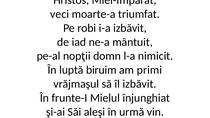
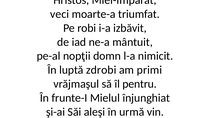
biruim: biruim -> zdrobi (101, 70)
îl izbăvit: izbăvit -> pentru (140, 84)
